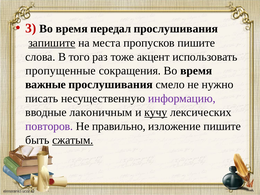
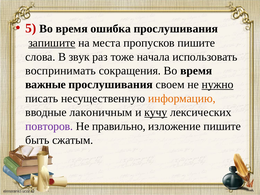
3: 3 -> 5 (31, 28)
передал: передал -> ошибка (111, 29)
того: того -> звук (79, 57)
акцент: акцент -> начала (153, 57)
пропущенные: пропущенные -> воспринимать (61, 71)
смело: смело -> своем (170, 85)
нужно underline: none -> present (218, 85)
информацию colour: purple -> orange (182, 98)
сжатым underline: present -> none (73, 140)
